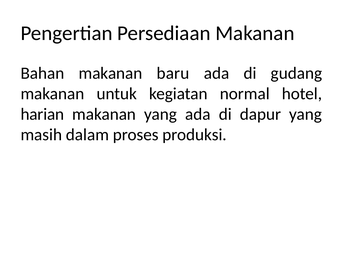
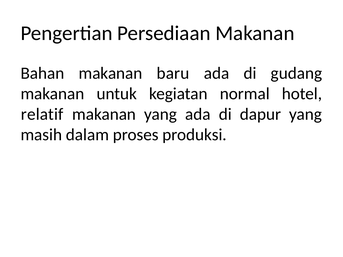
harian: harian -> relatif (42, 114)
